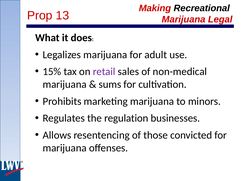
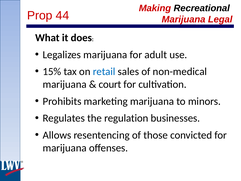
13: 13 -> 44 (62, 15)
retail colour: purple -> blue (104, 71)
sums: sums -> court (110, 84)
